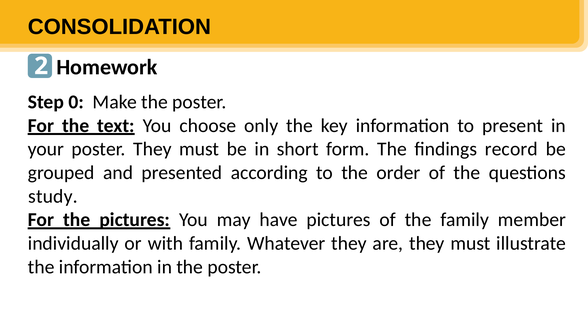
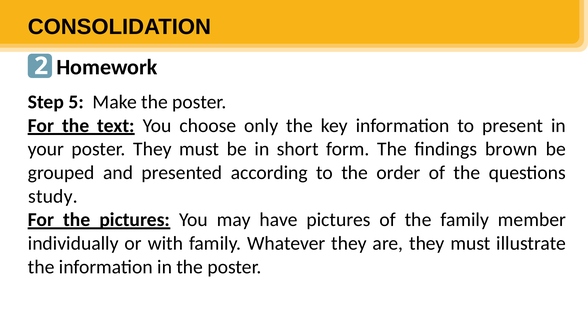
0: 0 -> 5 (76, 102)
record: record -> brown (511, 149)
